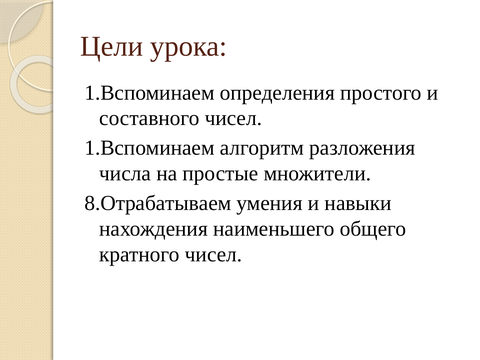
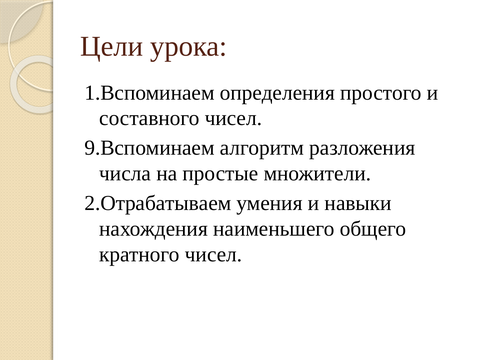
1.Вспоминаем: 1.Вспоминаем -> 9.Вспоминаем (149, 148)
8.Отрабатываем: 8.Отрабатываем -> 2.Отрабатываем (158, 203)
